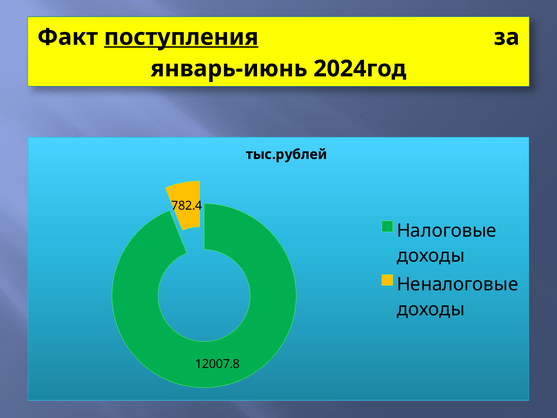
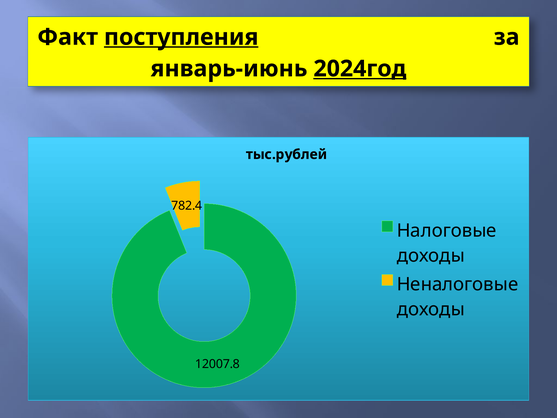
2024год underline: none -> present (360, 69)
